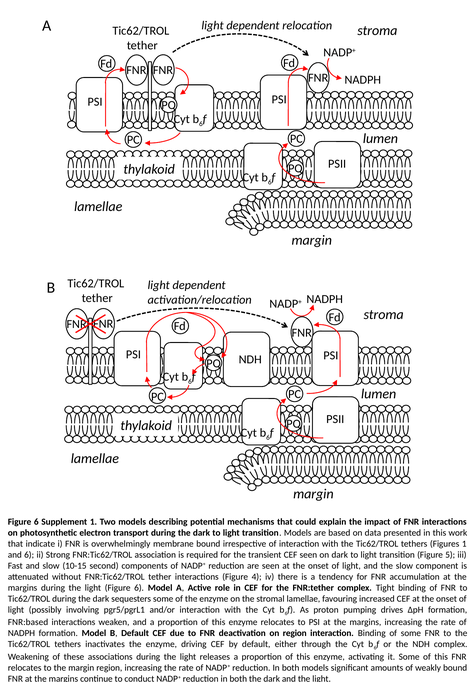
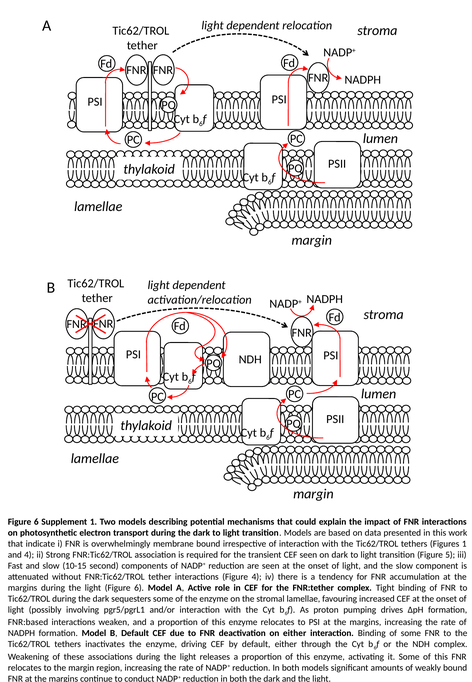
and 6: 6 -> 4 (29, 555)
on region: region -> either (295, 633)
